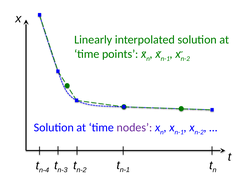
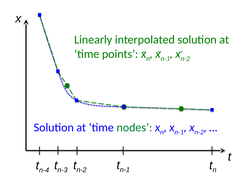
nodes colour: purple -> green (134, 128)
